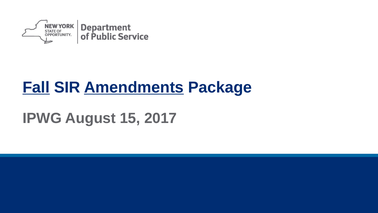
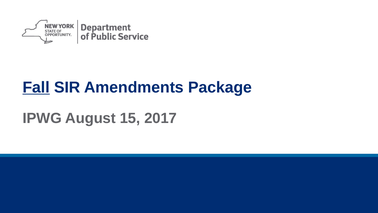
Amendments underline: present -> none (134, 87)
